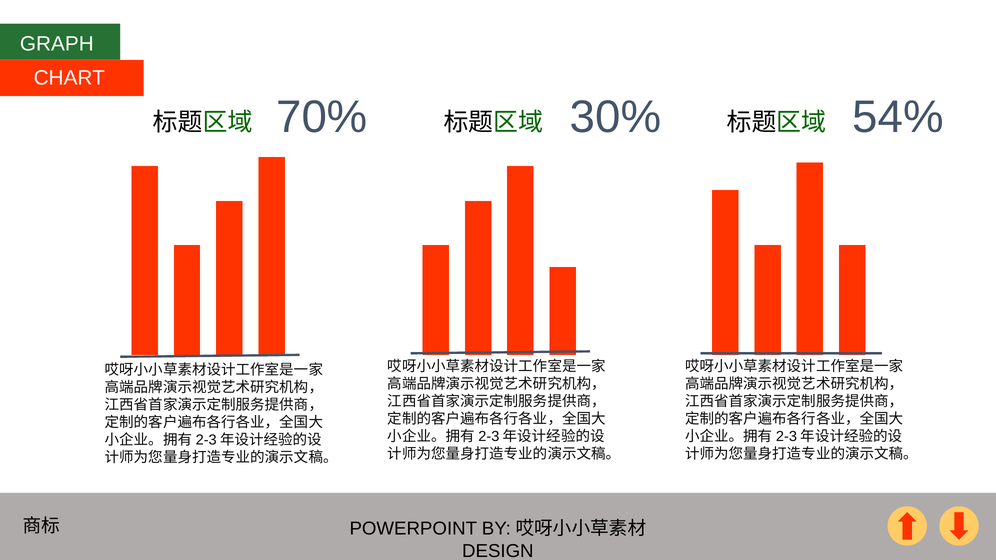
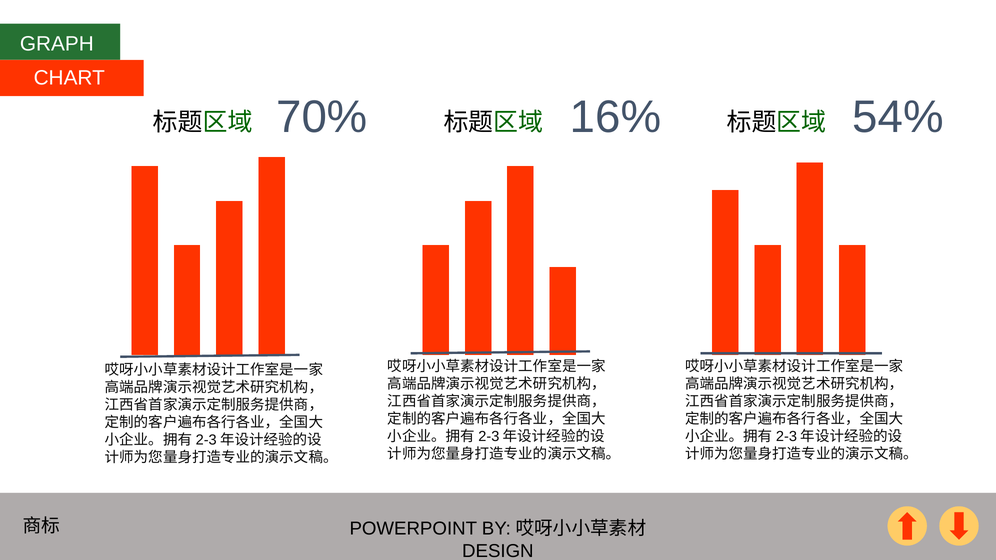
30%: 30% -> 16% (615, 117)
